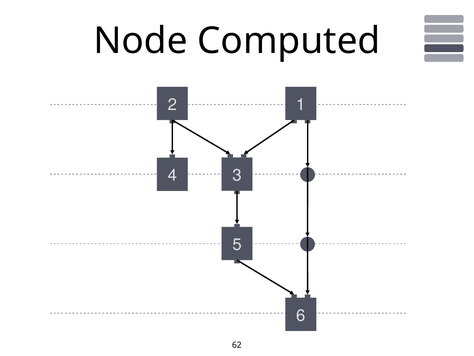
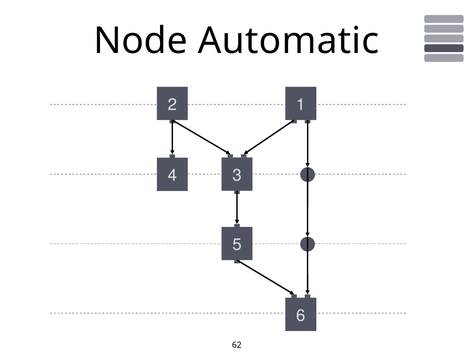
Computed: Computed -> Automatic (289, 41)
